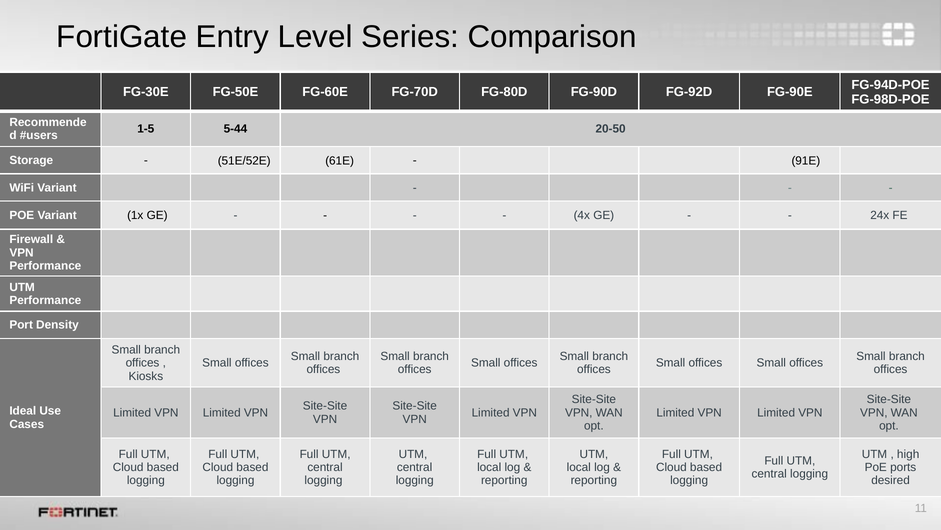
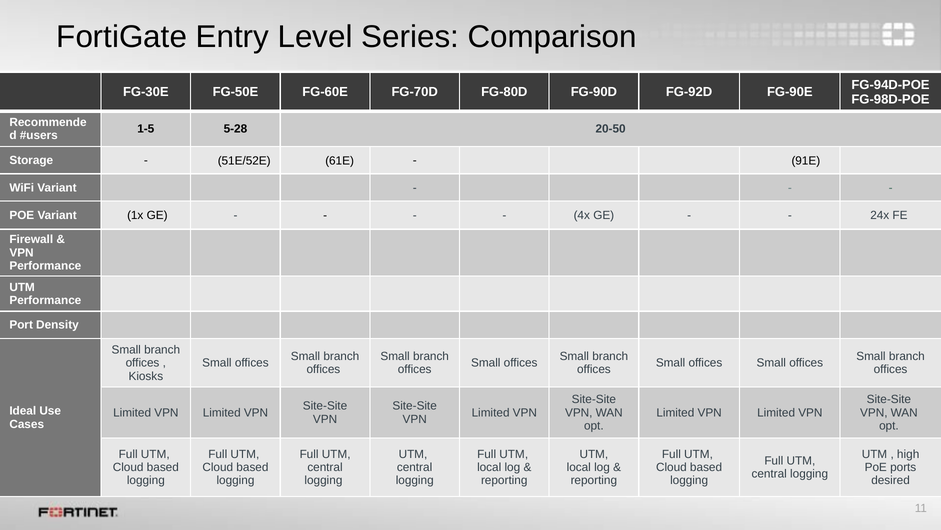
5-44: 5-44 -> 5-28 (235, 129)
